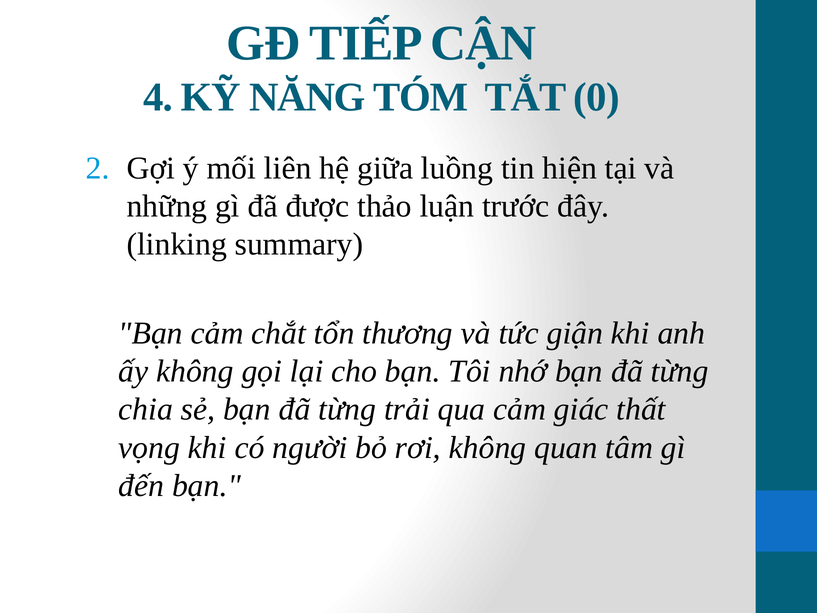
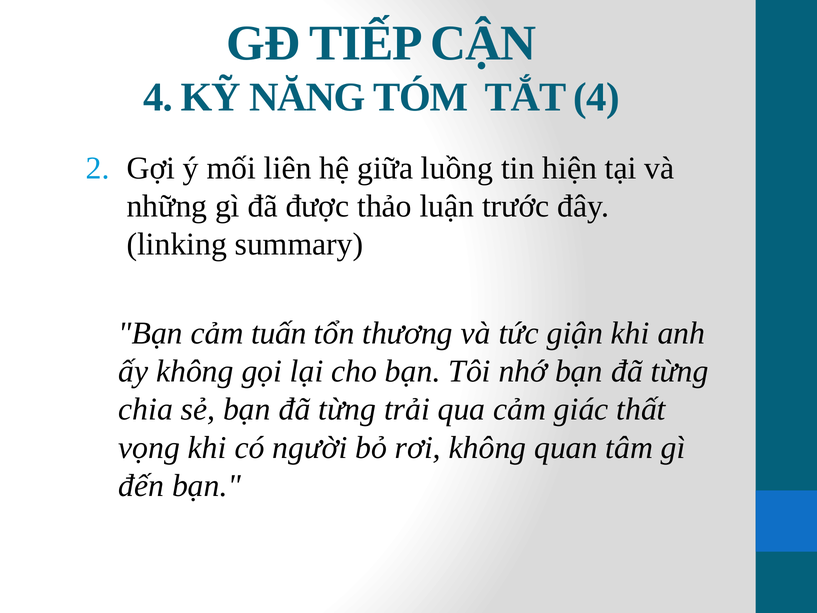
TẮT 0: 0 -> 4 (597, 97)
chắt: chắt -> tuấn (279, 333)
